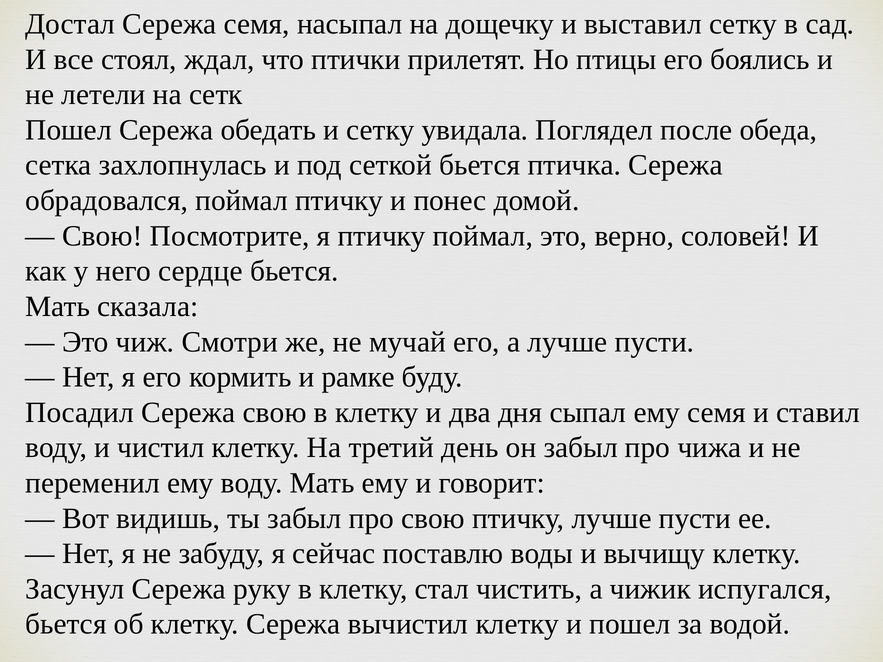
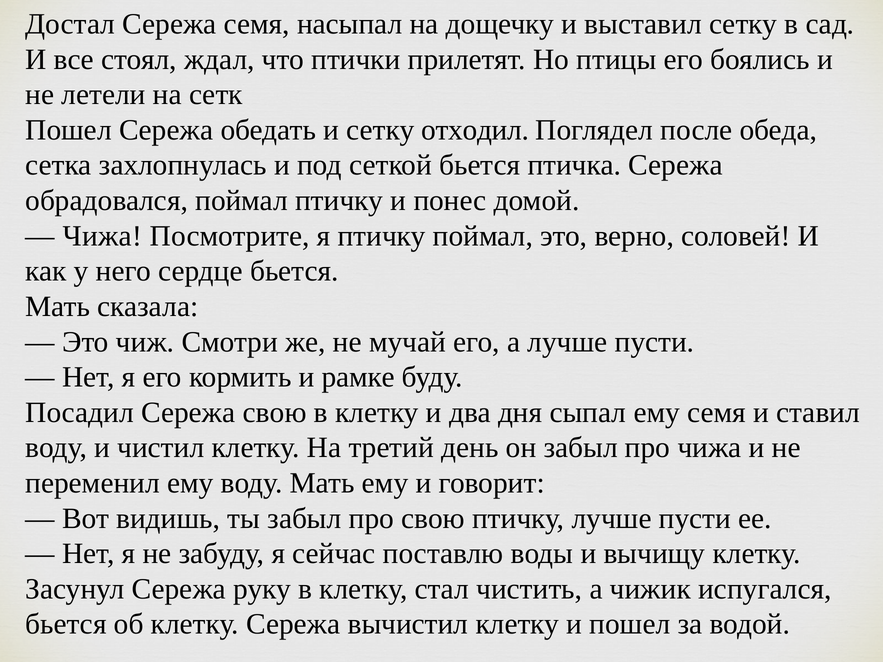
увидала: увидала -> отходил (475, 130)
Свою: Свою -> Чижа (102, 236)
